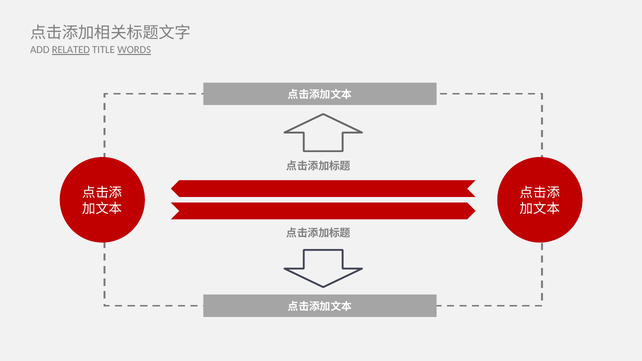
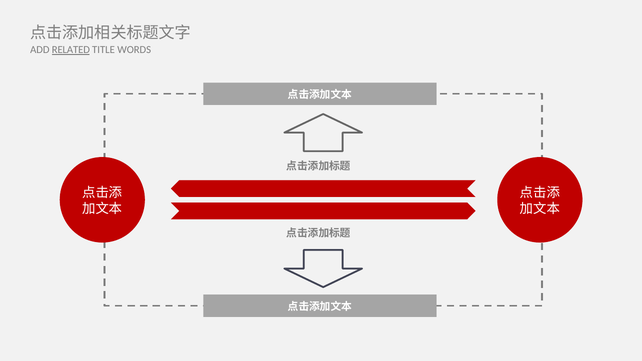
WORDS underline: present -> none (134, 50)
